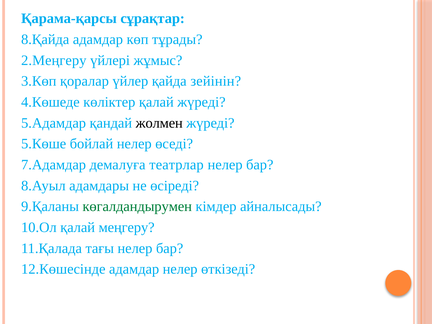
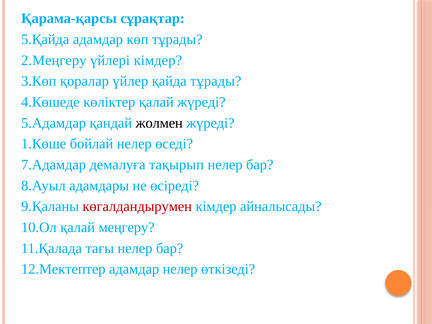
8.Қайда: 8.Қайда -> 5.Қайда (45, 39)
үйлері жұмыс: жұмыс -> кімдер (158, 60)
қайда зейінін: зейінін -> тұрады (216, 81)
5.Көше: 5.Көше -> 1.Көше (44, 144)
театрлар: театрлар -> тақырып (176, 165)
көгалдандырумен colour: green -> red (137, 207)
12.Көшесінде: 12.Көшесінде -> 12.Мектептер (63, 269)
